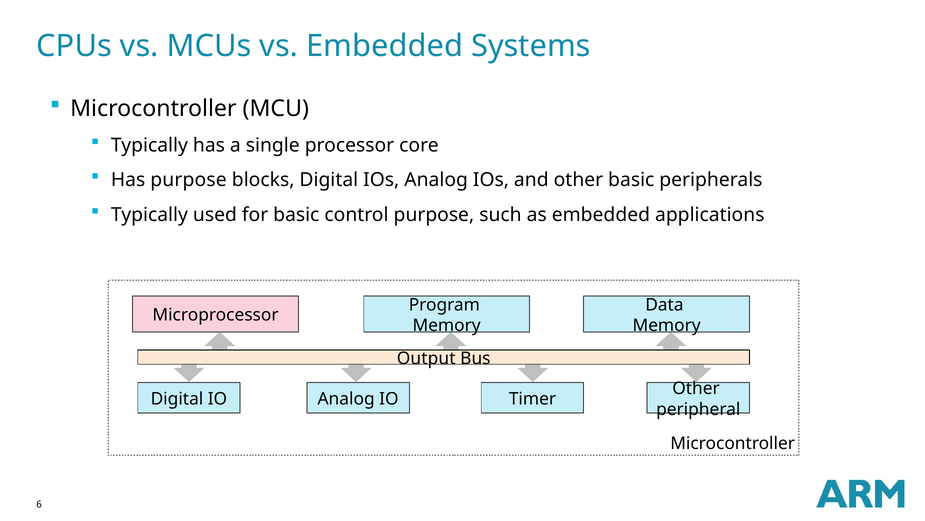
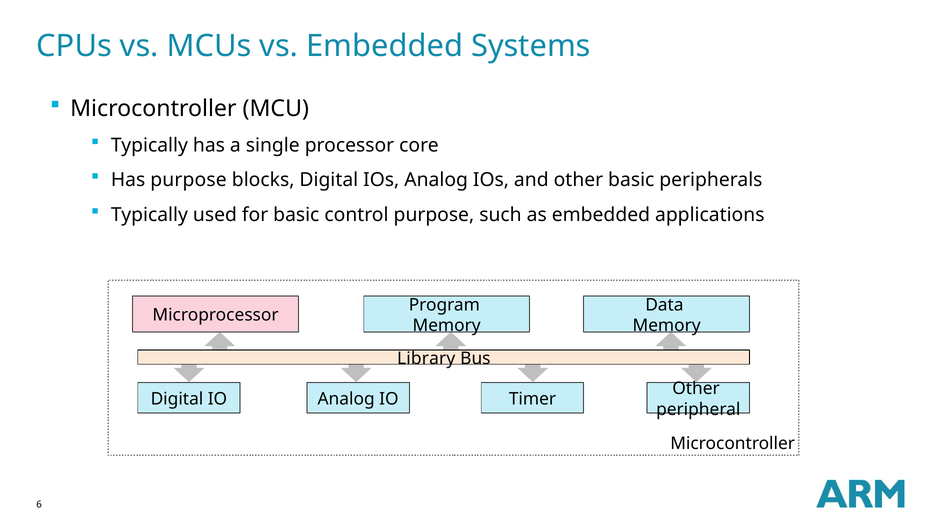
Output: Output -> Library (426, 358)
